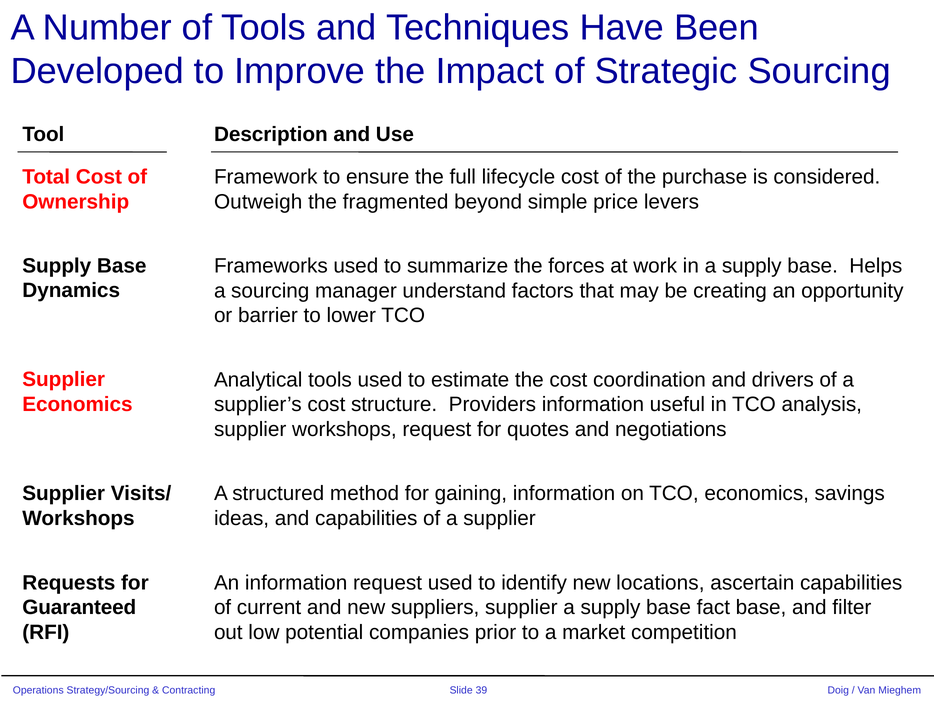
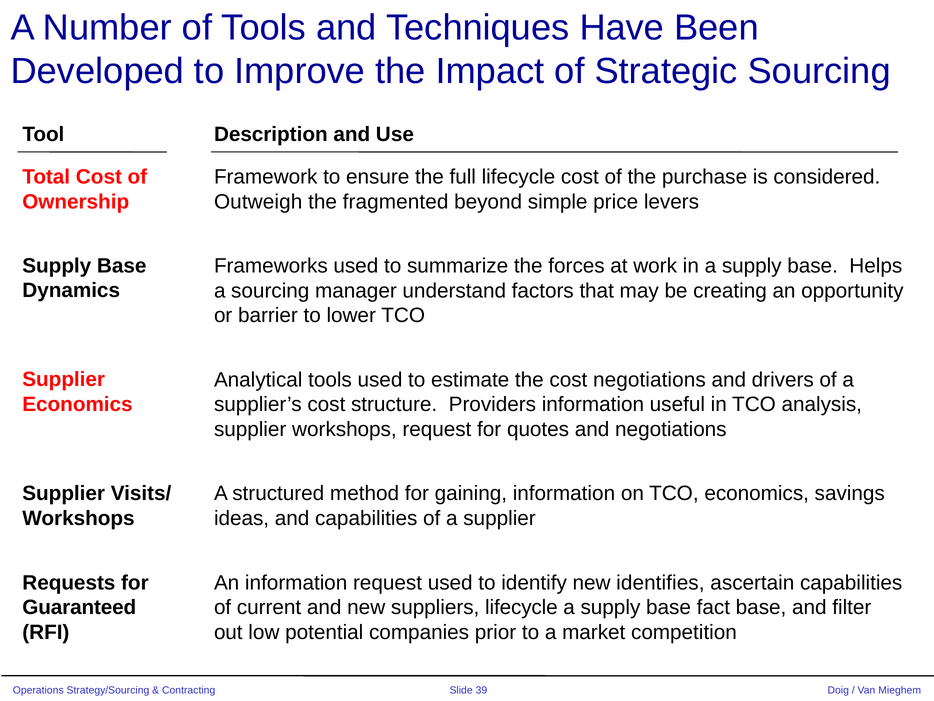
cost coordination: coordination -> negotiations (649, 379)
locations: locations -> identifies (660, 582)
suppliers supplier: supplier -> lifecycle (521, 607)
